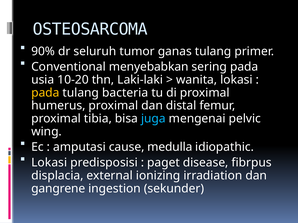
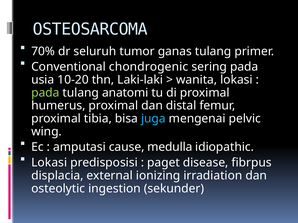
90%: 90% -> 70% (43, 51)
menyebabkan: menyebabkan -> chondrogenic (149, 67)
pada colour: yellow -> light green (45, 93)
bacteria: bacteria -> anatomi (125, 93)
gangrene: gangrene -> osteolytic (58, 189)
